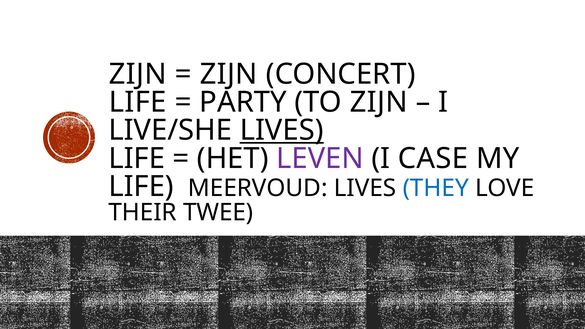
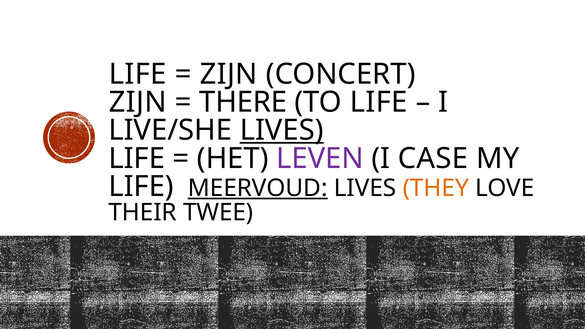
ZIJN: ZIJN -> LIFE (138, 74)
LIFE: LIFE -> ZIJN (138, 102)
PARTY: PARTY -> THERE (243, 102)
TO ZIJN: ZIJN -> LIFE (379, 102)
MEERVOUD underline: none -> present (258, 188)
THEY colour: blue -> orange (436, 188)
